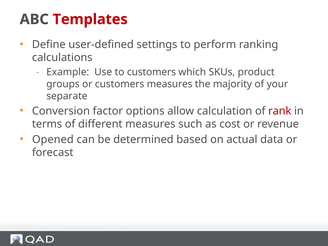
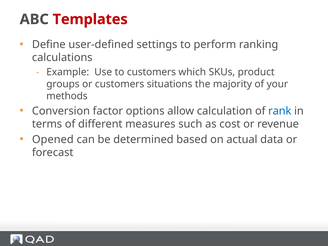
customers measures: measures -> situations (170, 84)
separate: separate -> methods (67, 96)
rank colour: red -> blue (280, 111)
